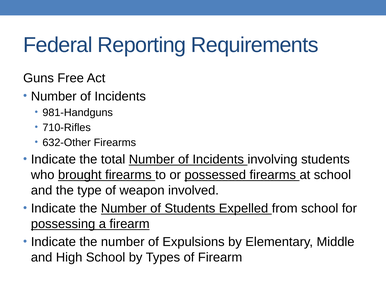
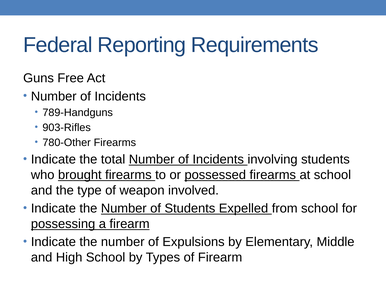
981-Handguns: 981-Handguns -> 789-Handguns (78, 112)
710-Rifles: 710-Rifles -> 903-Rifles (67, 127)
632-Other: 632-Other -> 780-Other (67, 142)
